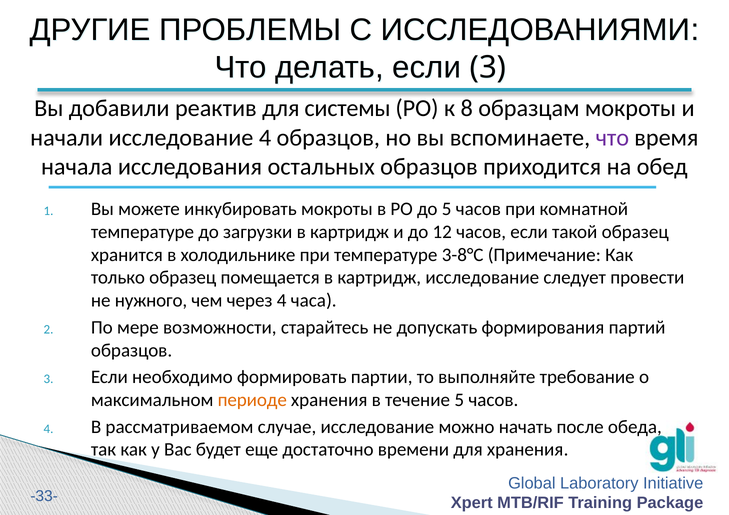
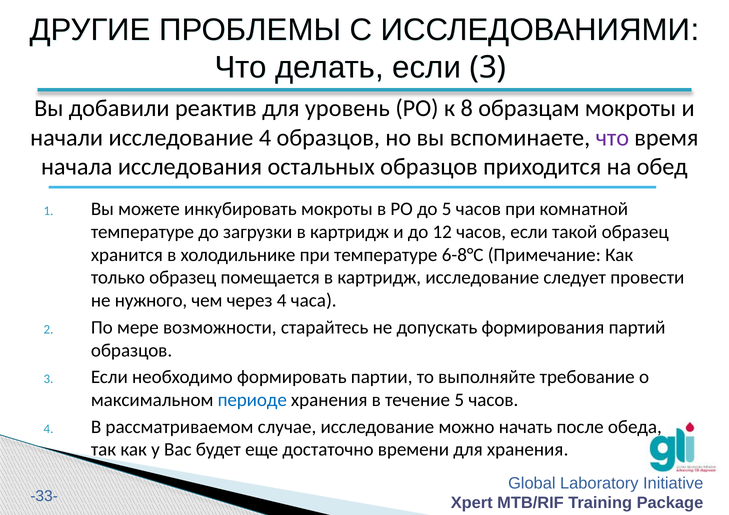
системы: системы -> уровень (347, 108)
3-8°C: 3-8°C -> 6-8°C (463, 255)
периоде colour: orange -> blue (252, 400)
